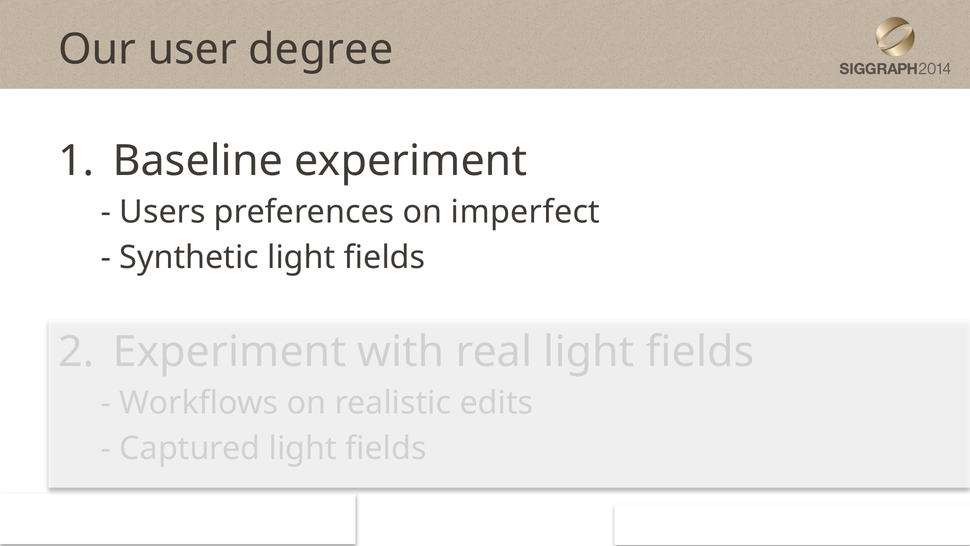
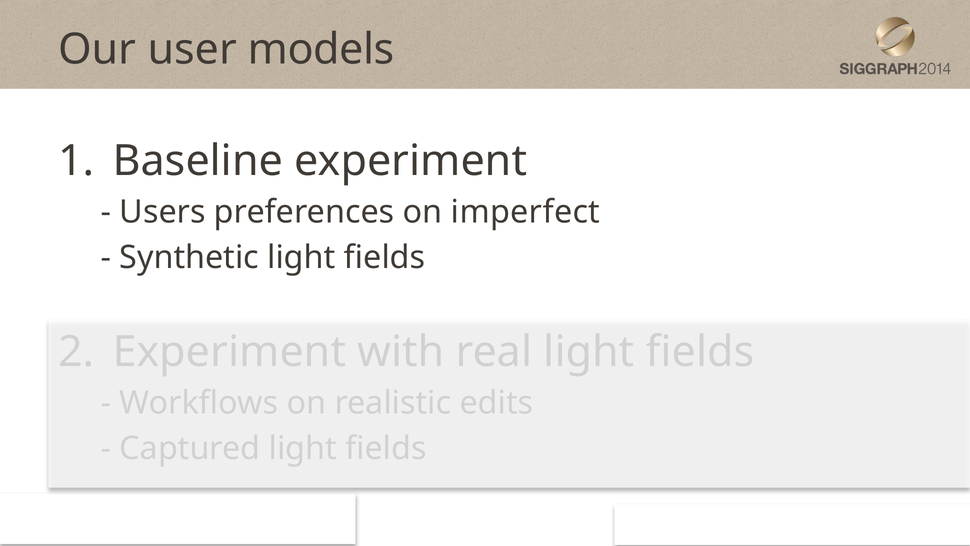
degree: degree -> models (321, 49)
